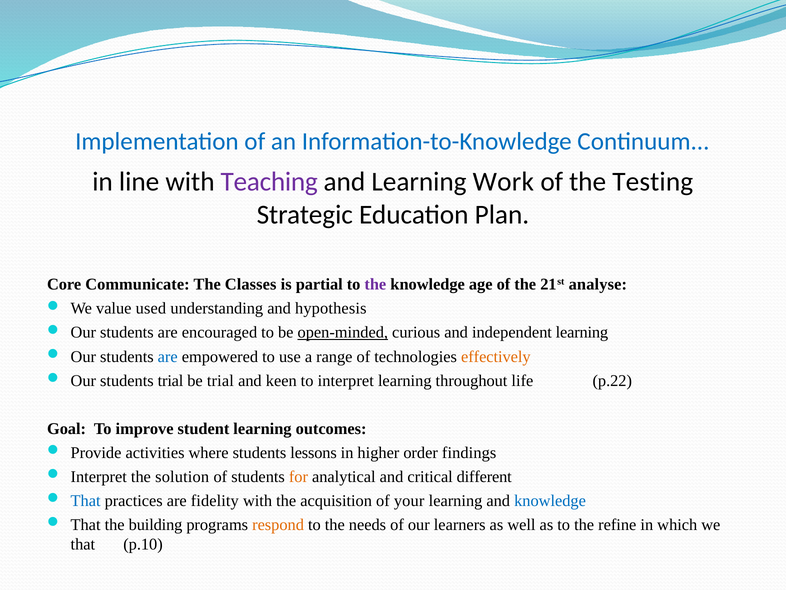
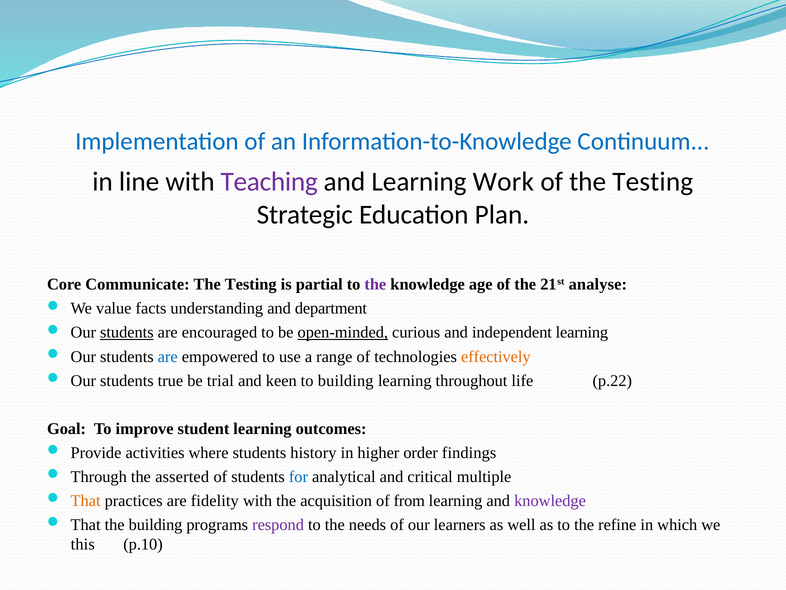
Classes: Classes -> Testing (251, 284)
used: used -> facts (151, 308)
hypothesis: hypothesis -> department (331, 308)
students underline: none -> present (127, 332)
students trial: trial -> true (170, 380)
to interpret: interpret -> building (346, 380)
lessons: lessons -> history (313, 452)
Interpret: Interpret -> Through (99, 476)
solution: solution -> asserted (182, 476)
for colour: orange -> blue (298, 476)
different: different -> multiple (484, 476)
That colour: blue -> orange (86, 500)
your: your -> from (409, 500)
knowledge colour: blue -> purple (550, 500)
respond colour: orange -> purple (278, 524)
that: that -> this (83, 544)
